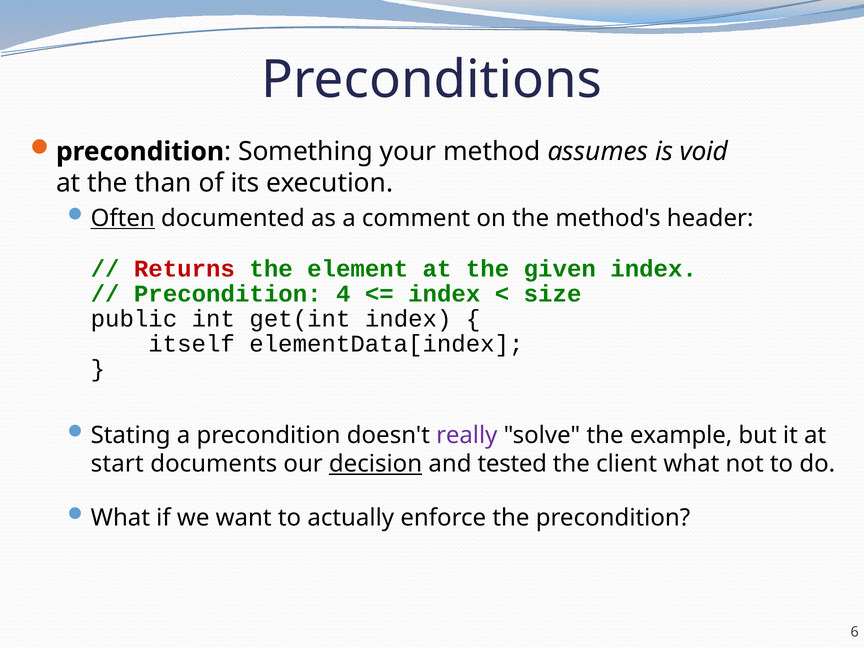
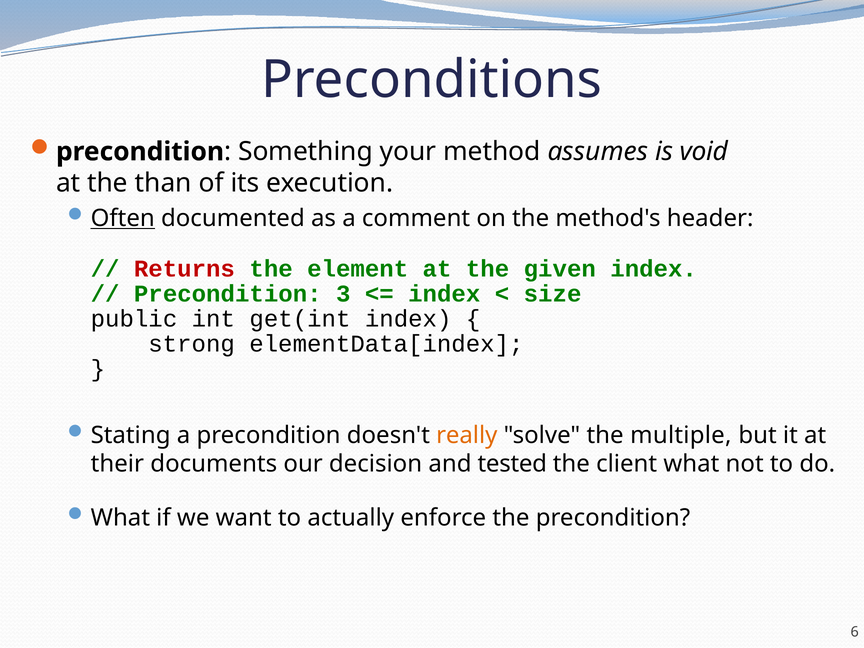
4: 4 -> 3 (343, 294)
itself: itself -> strong (192, 344)
really colour: purple -> orange (467, 435)
example: example -> multiple (681, 435)
start: start -> their (117, 464)
decision underline: present -> none (376, 464)
